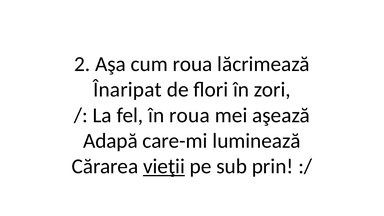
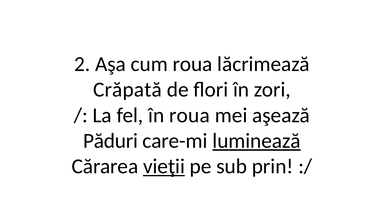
Înaripat: Înaripat -> Crăpată (127, 90)
Adapă: Adapă -> Păduri (110, 141)
luminează underline: none -> present (257, 141)
